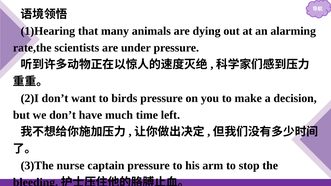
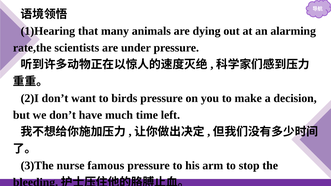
captain: captain -> famous (106, 166)
